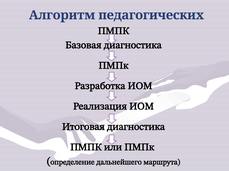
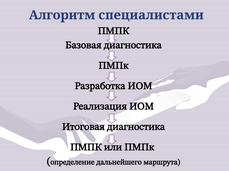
педагогических: педагогических -> специалистами (151, 15)
